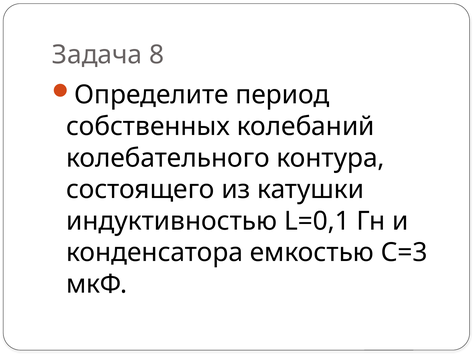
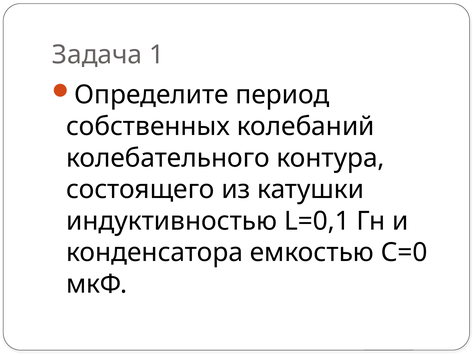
8: 8 -> 1 (157, 55)
С=3: С=3 -> С=0 (404, 252)
